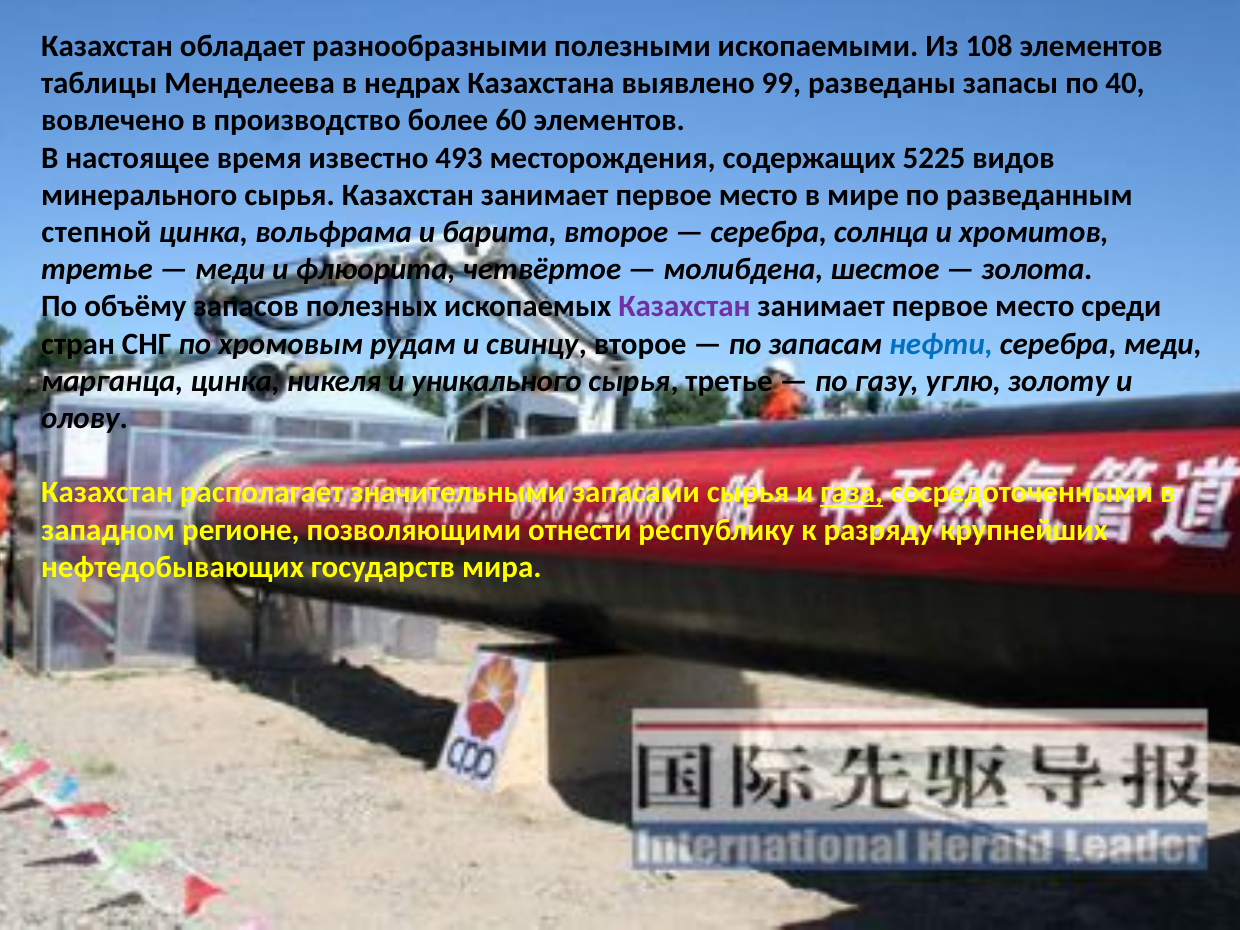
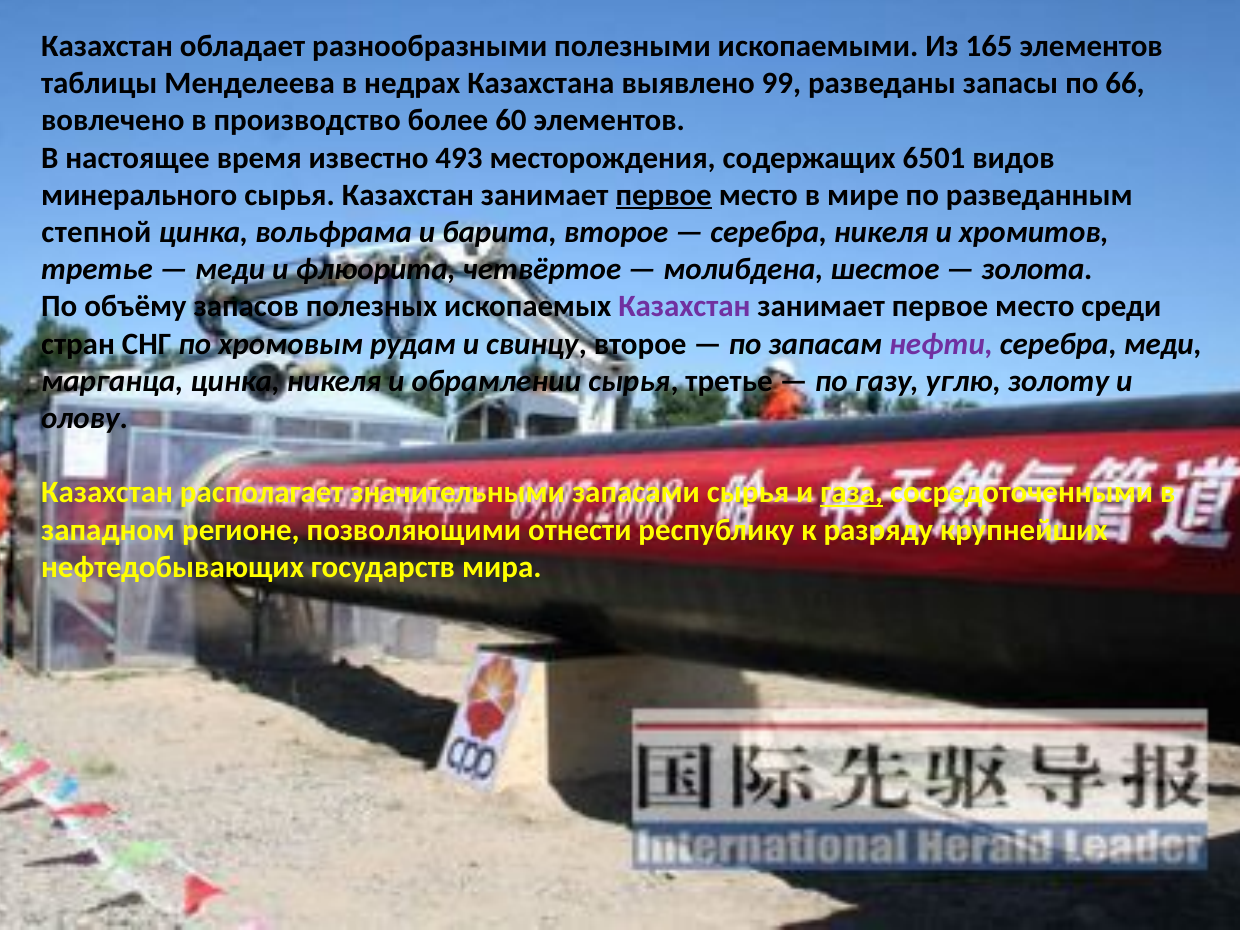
108: 108 -> 165 (989, 46)
40: 40 -> 66 (1125, 83)
5225: 5225 -> 6501 (934, 158)
первое underline: none -> present (664, 195)
серебра солнца: солнца -> никеля (881, 232)
нефти colour: blue -> purple (941, 344)
уникального: уникального -> обрамлении (496, 381)
